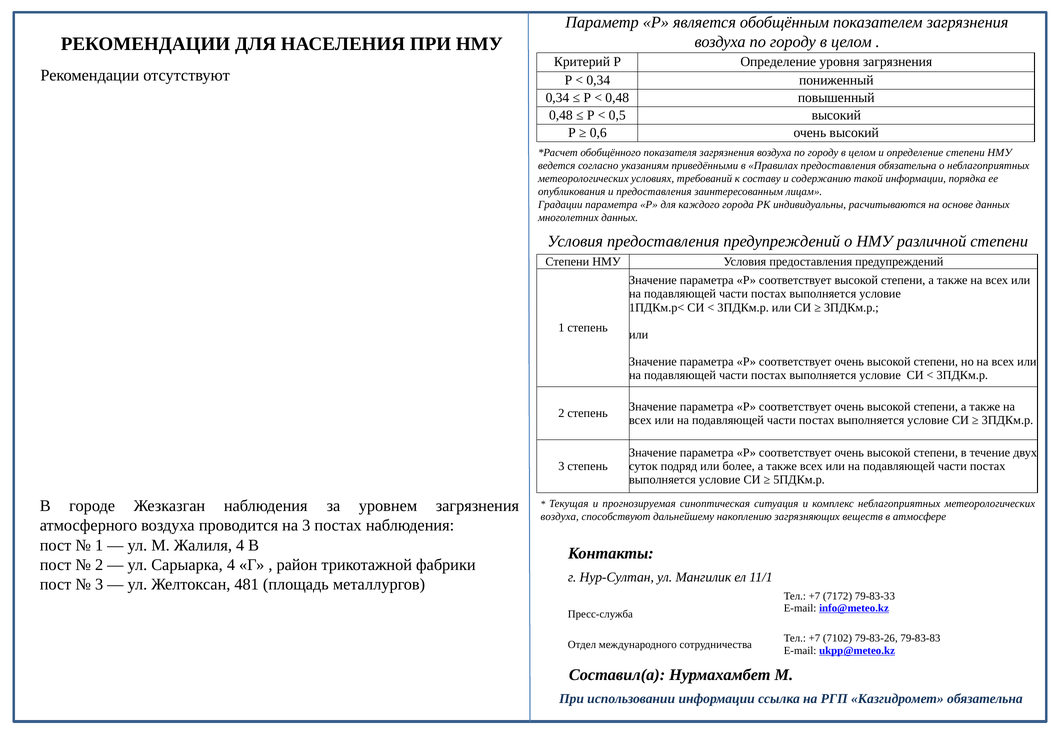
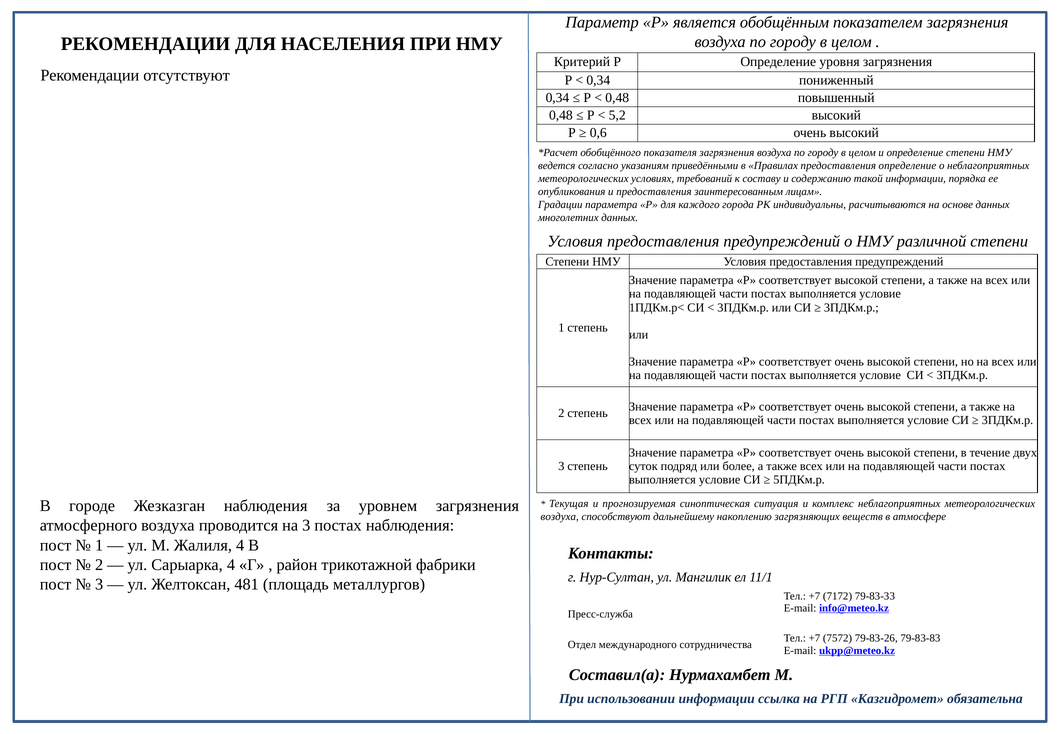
0,5: 0,5 -> 5,2 (617, 115)
предоставления обязательна: обязательна -> определение (907, 166)
7102: 7102 -> 7572 (838, 638)
